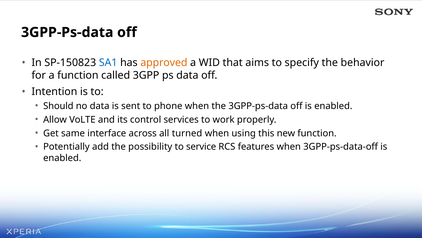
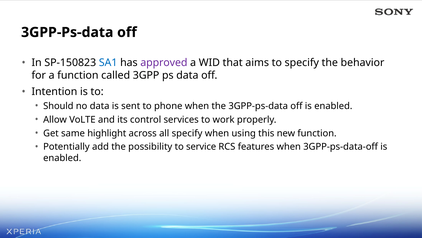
approved colour: orange -> purple (164, 63)
interface: interface -> highlight (107, 133)
all turned: turned -> specify (187, 133)
